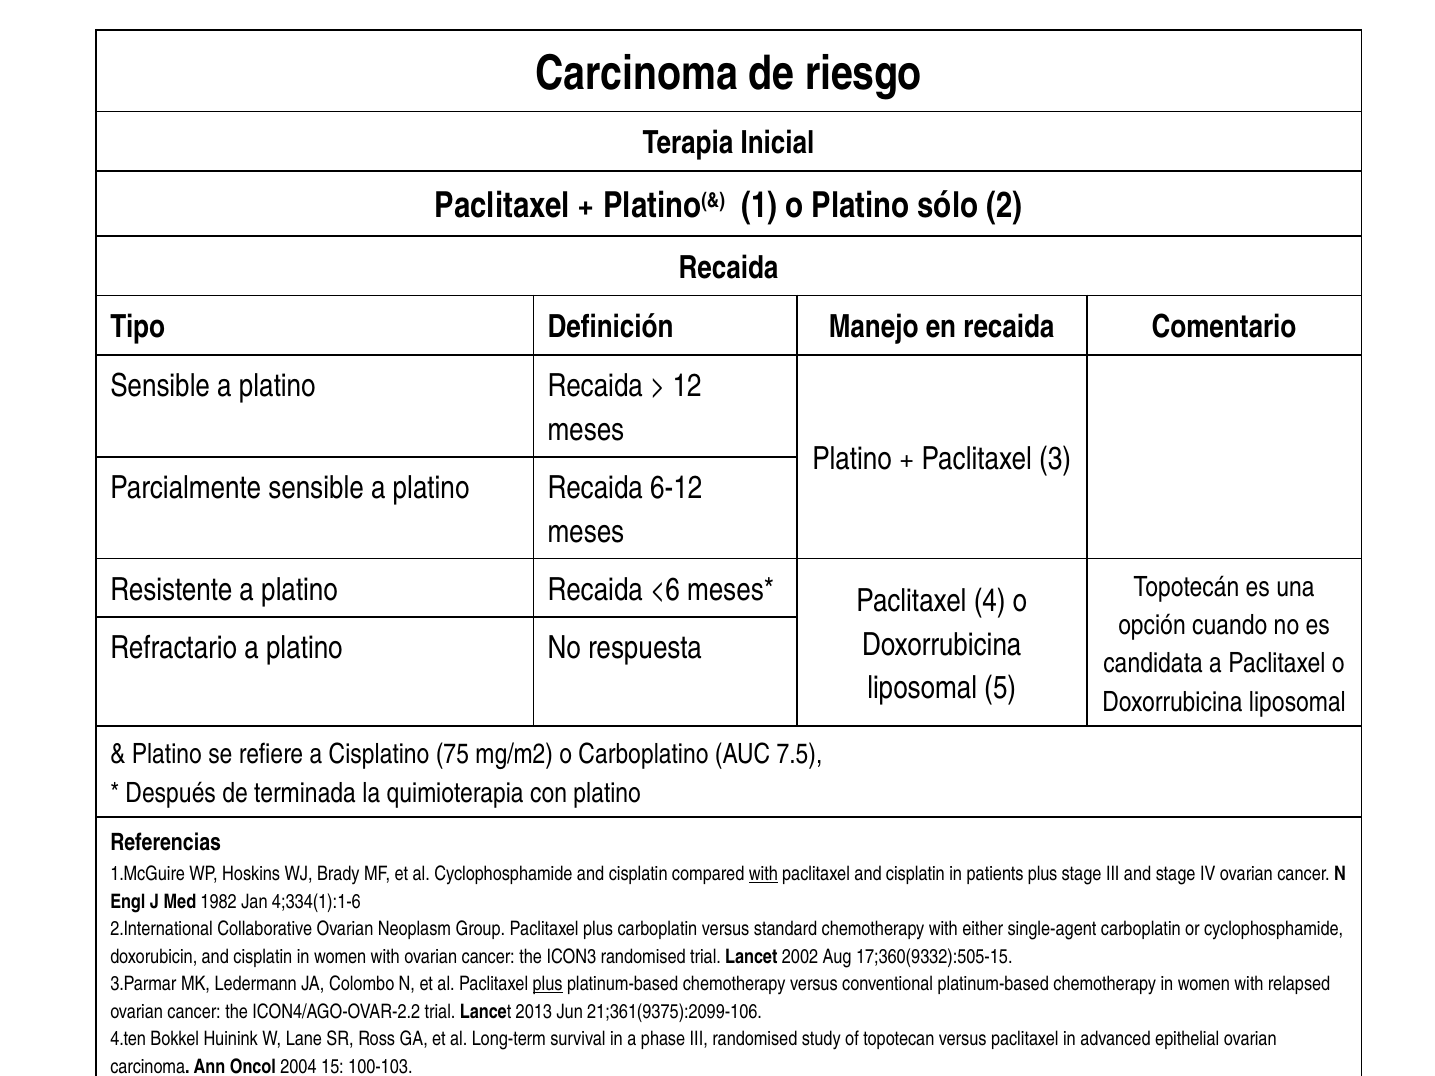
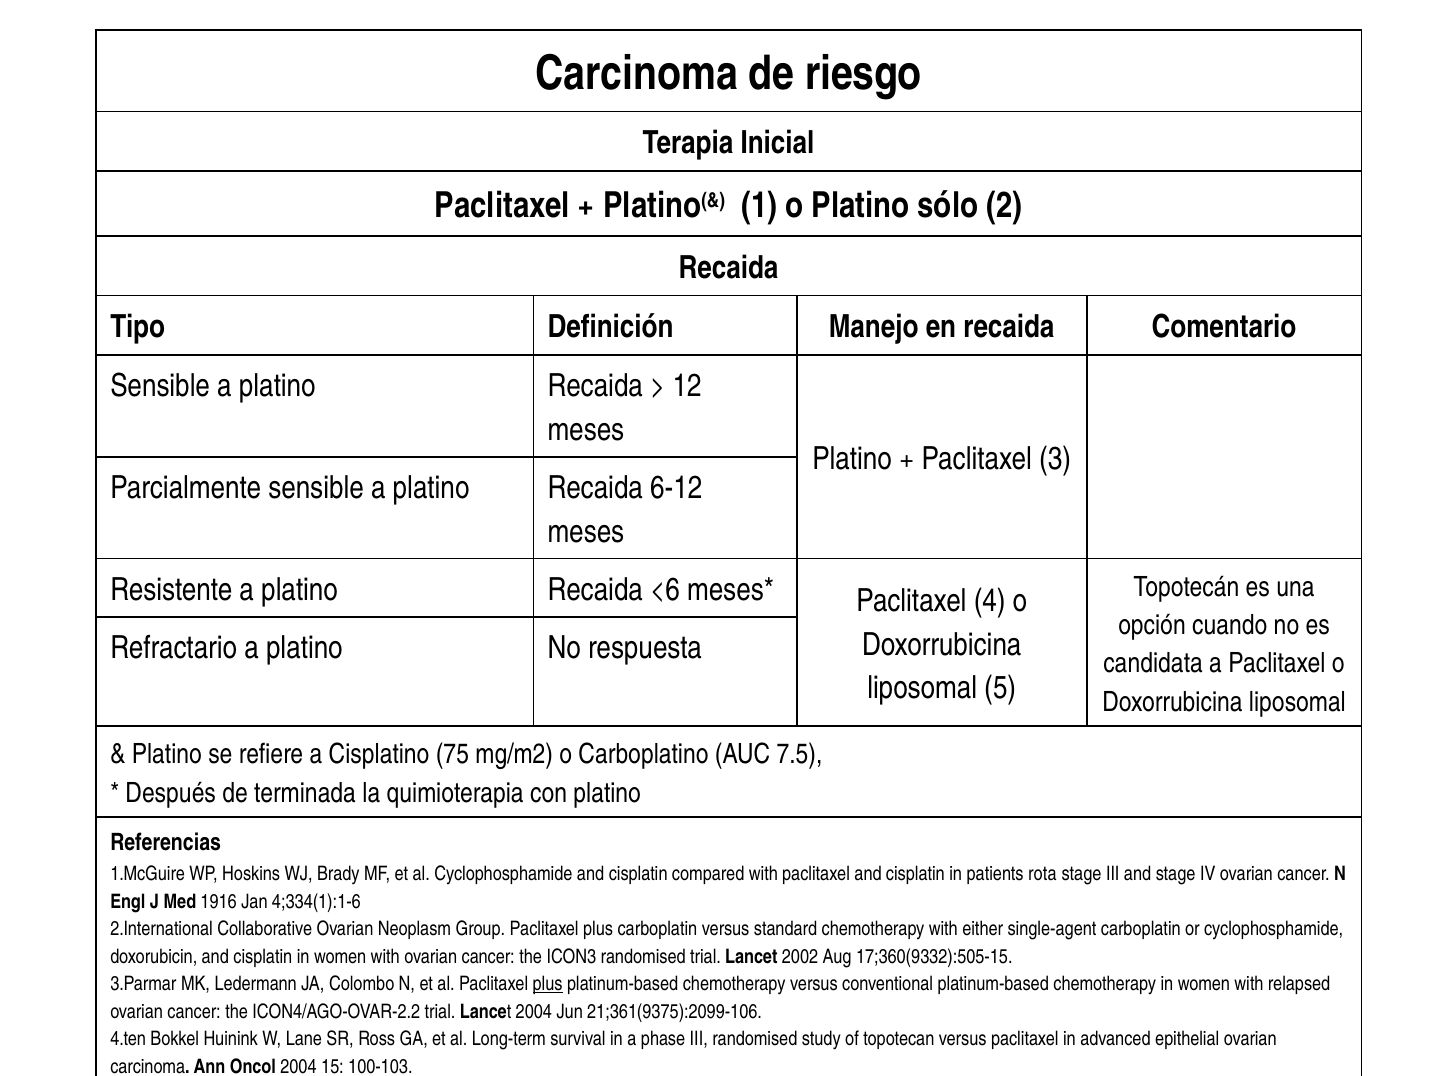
with underline: present -> none (763, 874)
patients plus: plus -> rota (1042, 874)
1982: 1982 -> 1916 (219, 902)
Lancet 2013: 2013 -> 2004 (534, 1012)
